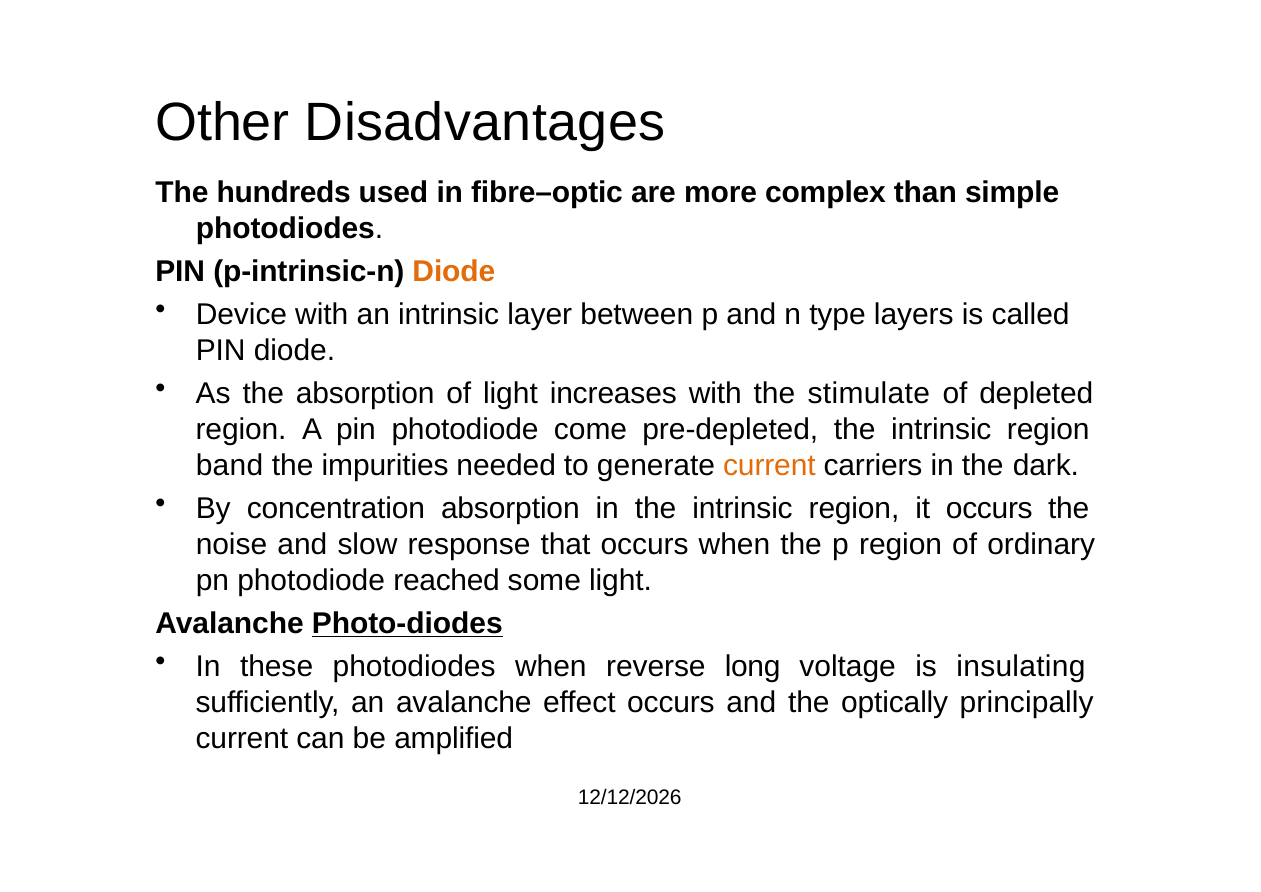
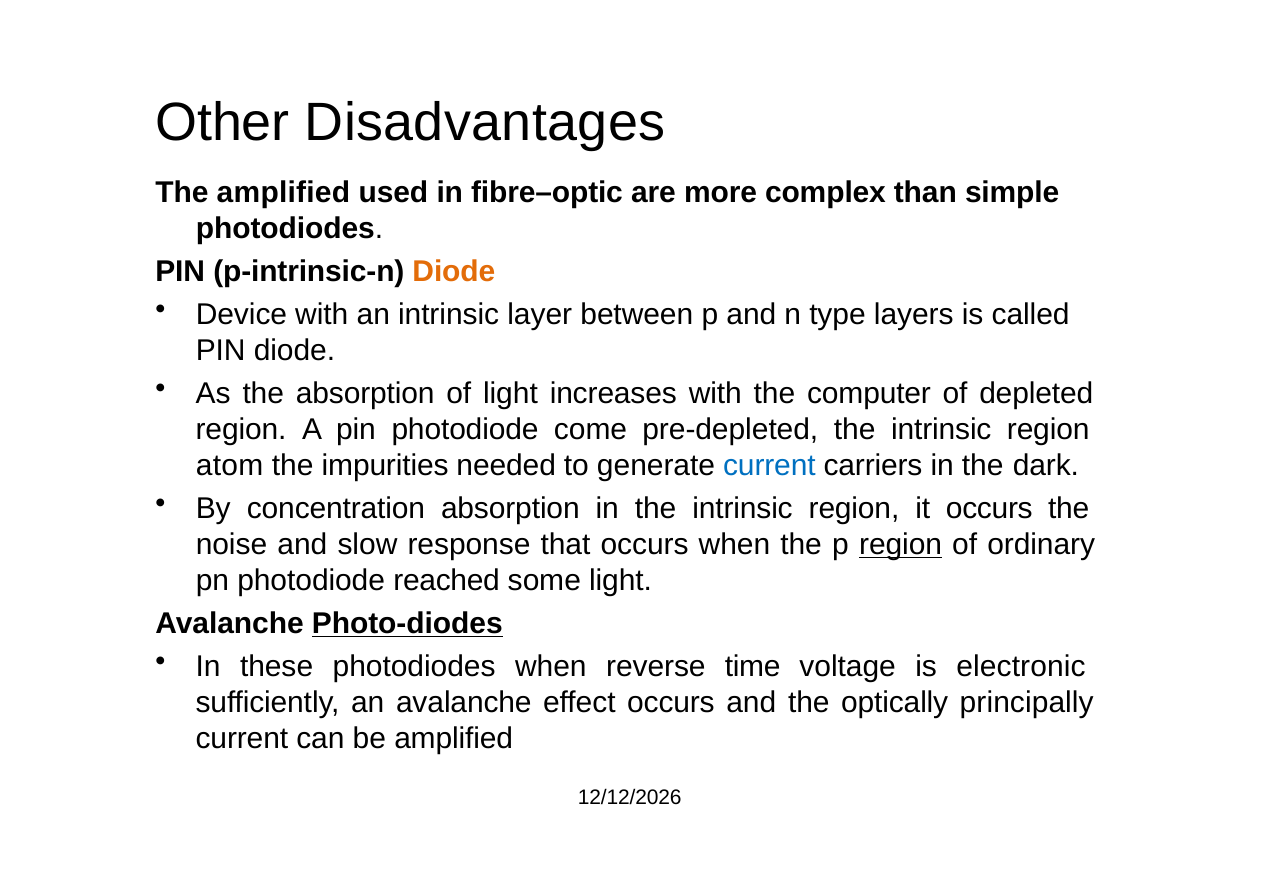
The hundreds: hundreds -> amplified (283, 192)
stimulate: stimulate -> computer (869, 394)
band: band -> atom (230, 466)
current colour: orange -> blue (769, 466)
region underline: none -> present (901, 545)
long: long -> time (753, 667)
insulating: insulating -> electronic (1021, 667)
